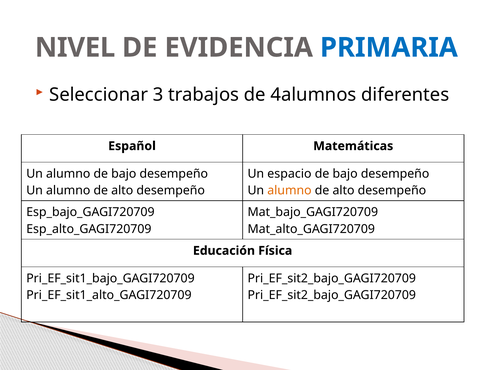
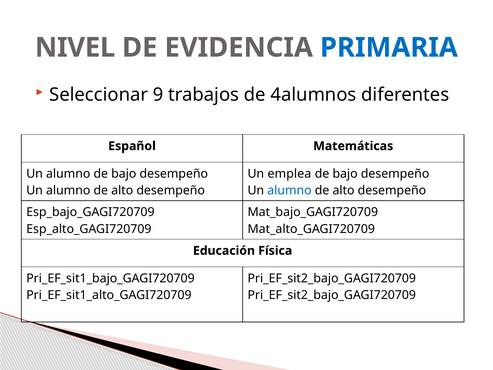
3: 3 -> 9 (158, 95)
espacio: espacio -> emplea (289, 174)
alumno colour: orange -> blue (289, 190)
